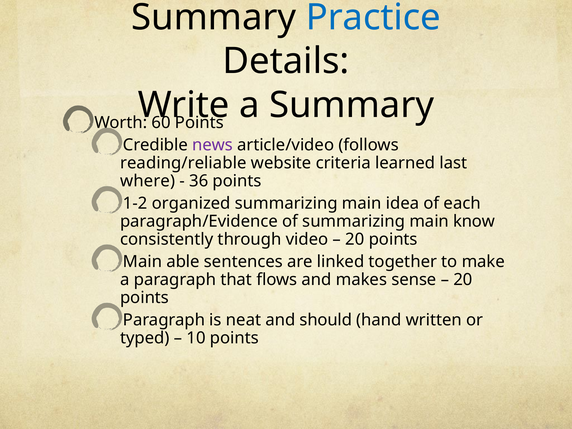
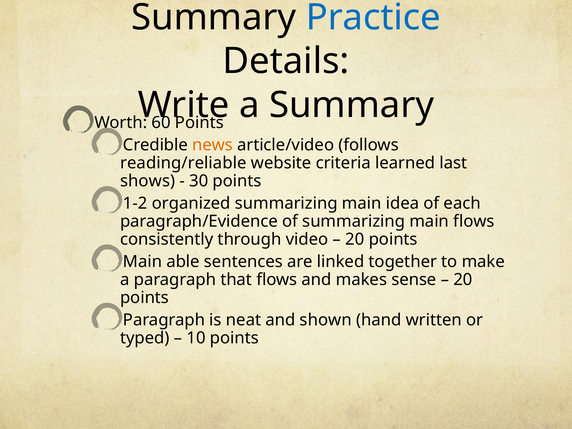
news colour: purple -> orange (213, 145)
where: where -> shows (148, 181)
36: 36 -> 30 (199, 181)
main know: know -> flows (474, 221)
should: should -> shown (326, 320)
